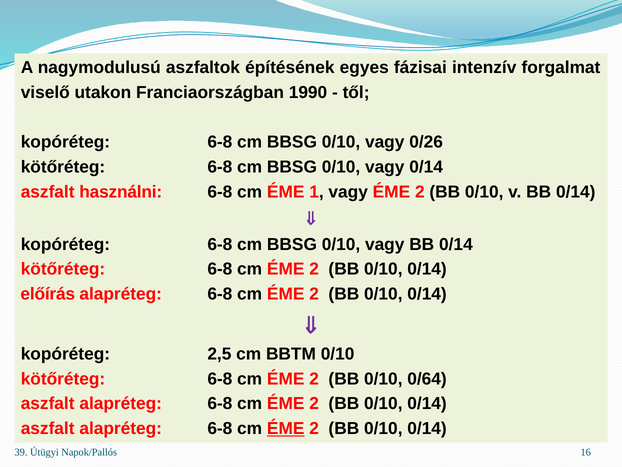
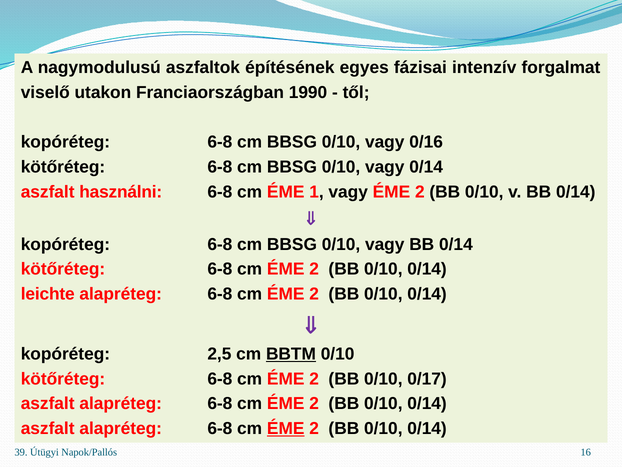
0/26: 0/26 -> 0/16 (426, 142)
előírás: előírás -> leichte (48, 294)
BBTM underline: none -> present (291, 354)
0/64: 0/64 -> 0/17 (427, 378)
